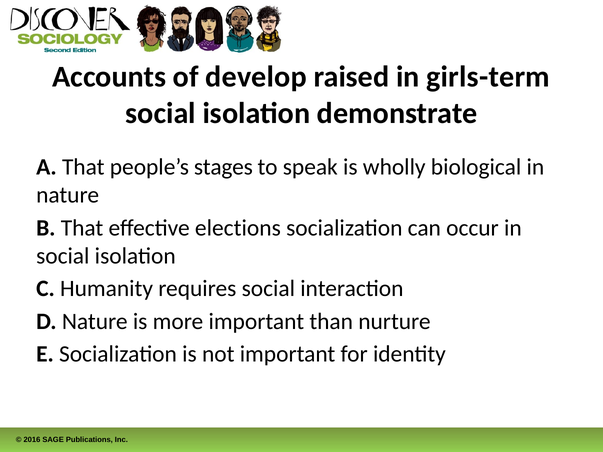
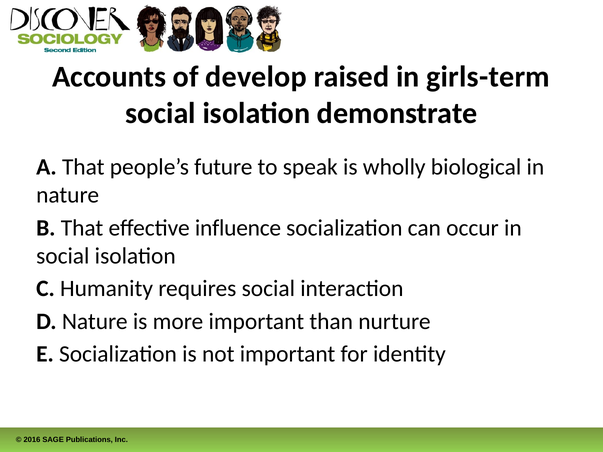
stages: stages -> future (223, 167)
elections: elections -> influence (238, 228)
